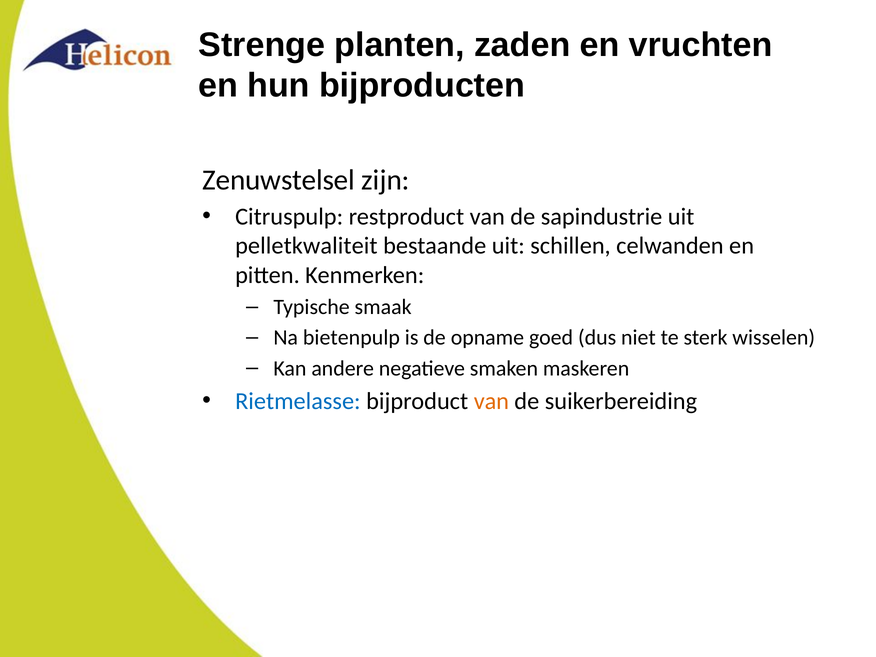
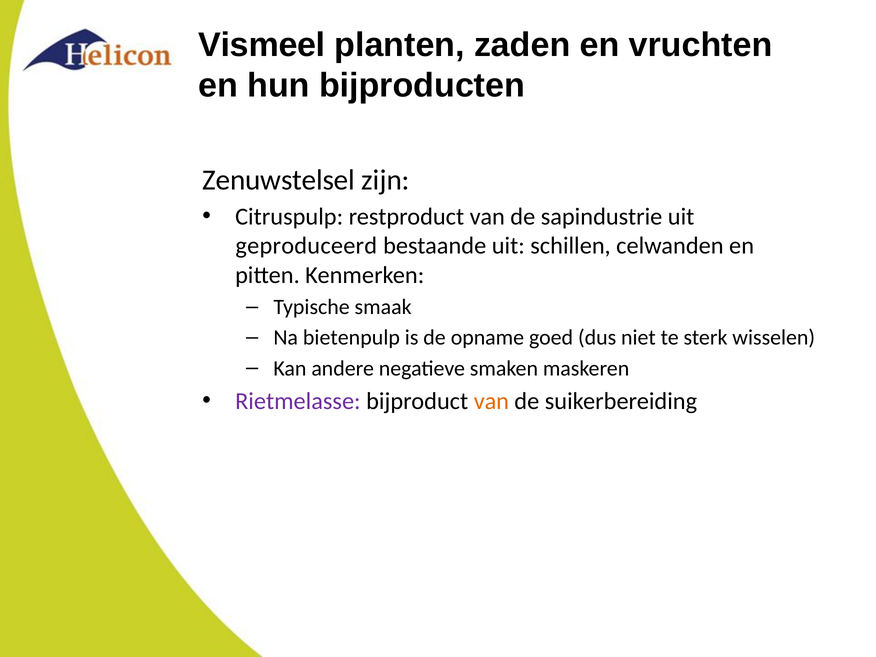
Strenge: Strenge -> Vismeel (262, 45)
pelletkwaliteit: pelletkwaliteit -> geproduceerd (306, 246)
Rietmelasse colour: blue -> purple (298, 401)
